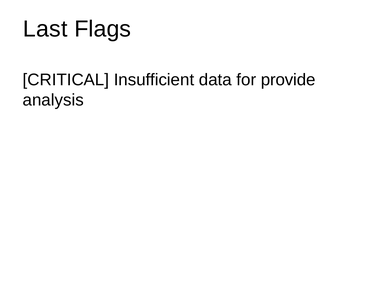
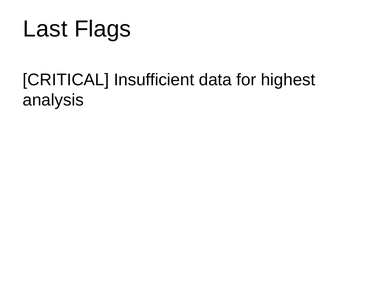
provide: provide -> highest (288, 80)
